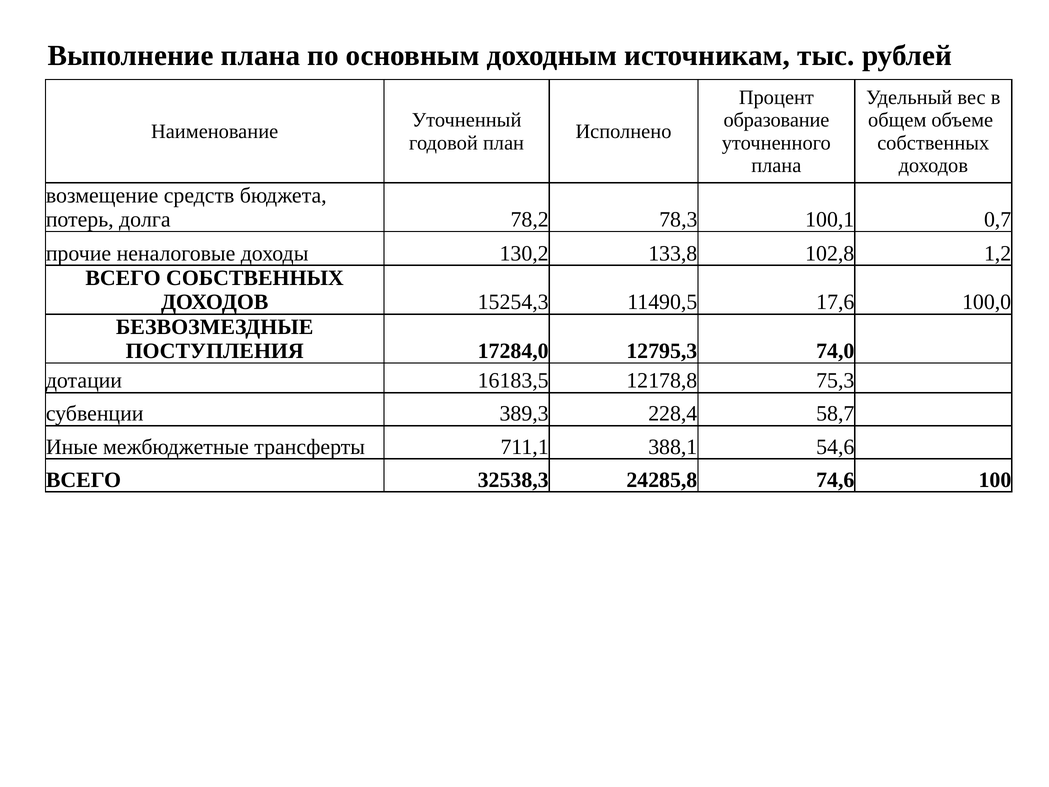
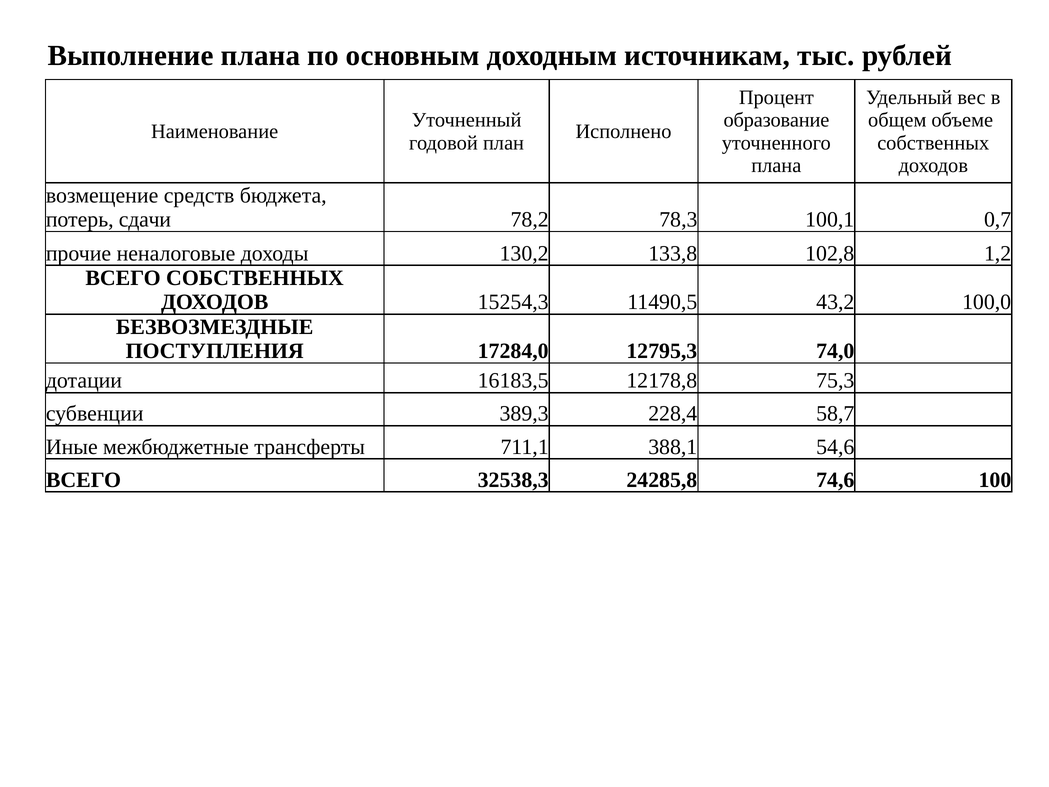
долга: долга -> сдачи (145, 219)
17,6: 17,6 -> 43,2 (835, 302)
